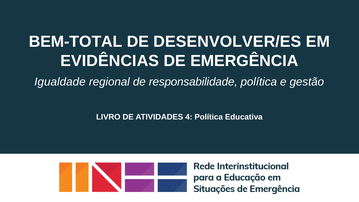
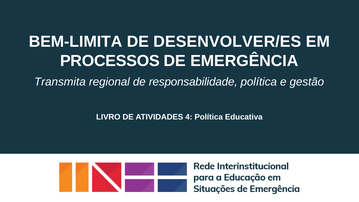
BEM-TOTAL: BEM-TOTAL -> BEM-LIMITA (76, 42)
EVIDÊNCIAS: EVIDÊNCIAS -> PROCESSOS (110, 61)
Igualdade: Igualdade -> Transmita (60, 82)
